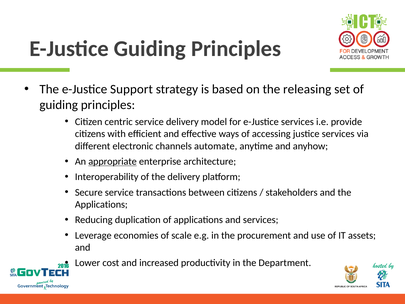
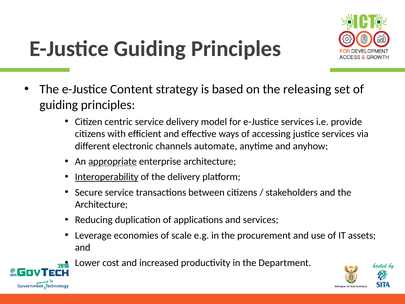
Support: Support -> Content (132, 89)
Interoperability underline: none -> present (107, 177)
Applications: Applications -> Architecture (101, 204)
